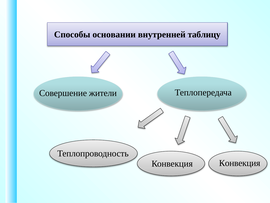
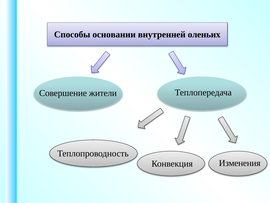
таблицу: таблицу -> оленьих (204, 34)
Конвекция Конвекция: Конвекция -> Изменения (240, 163)
